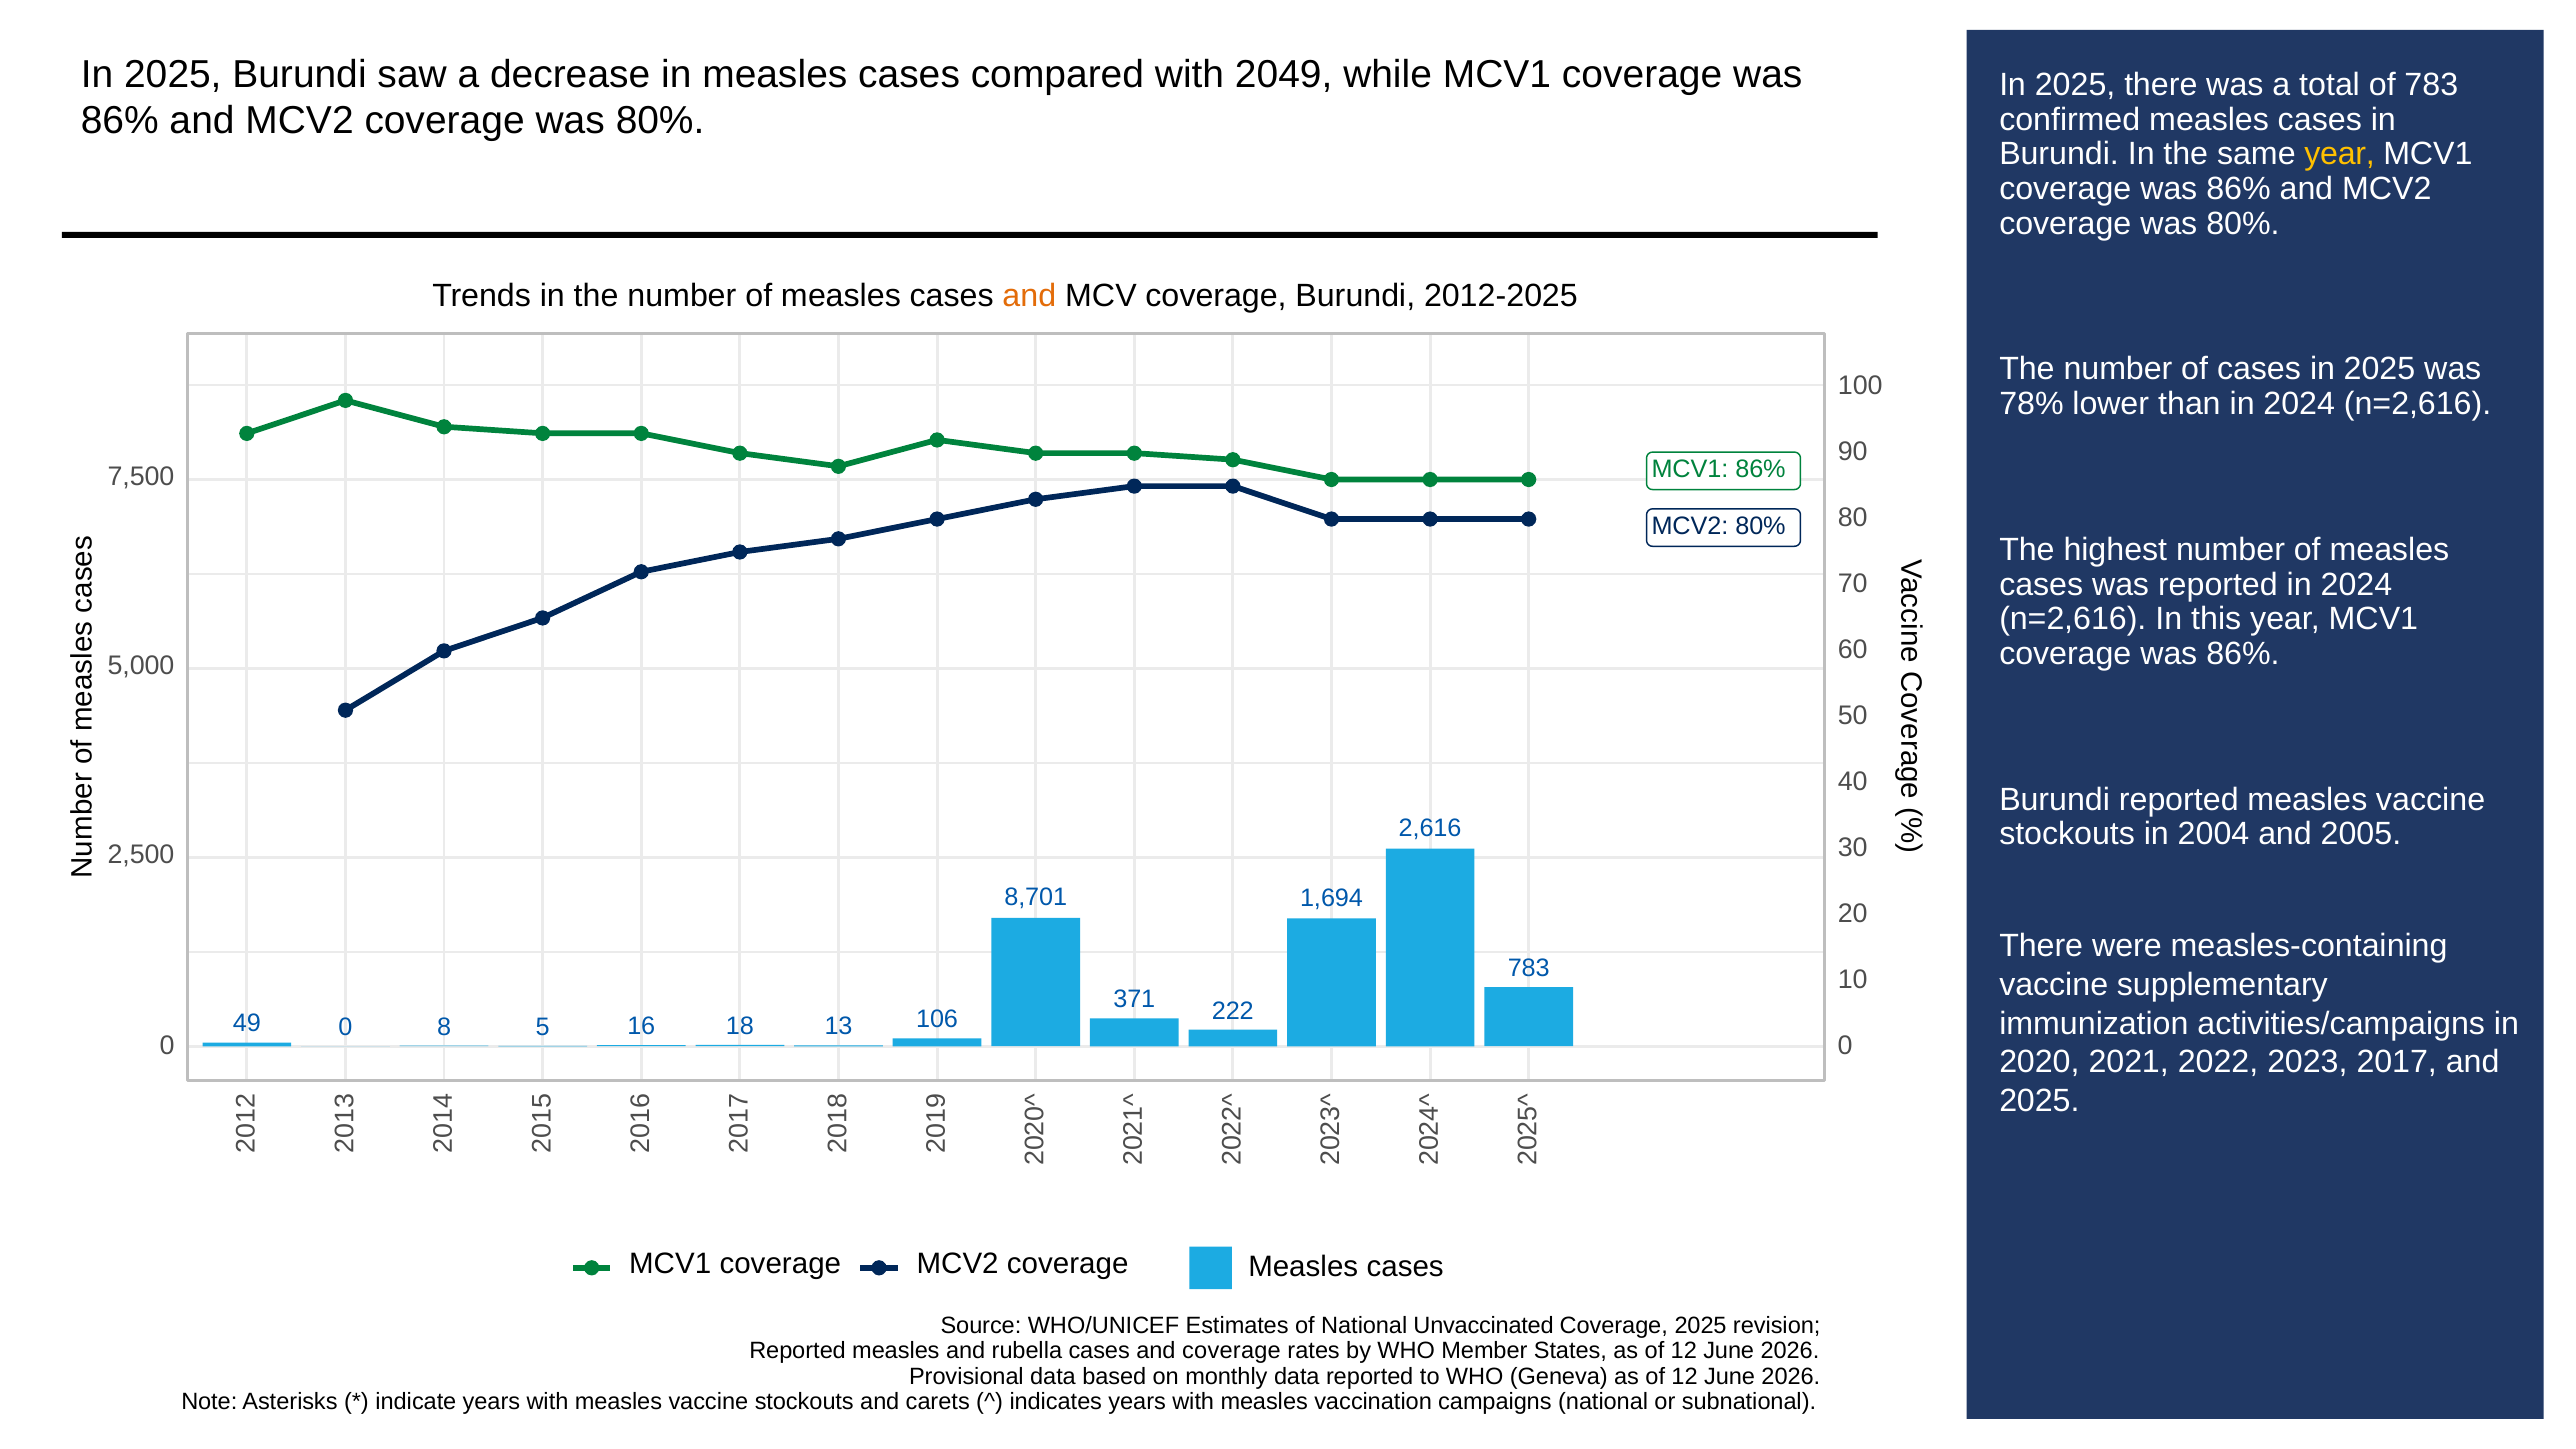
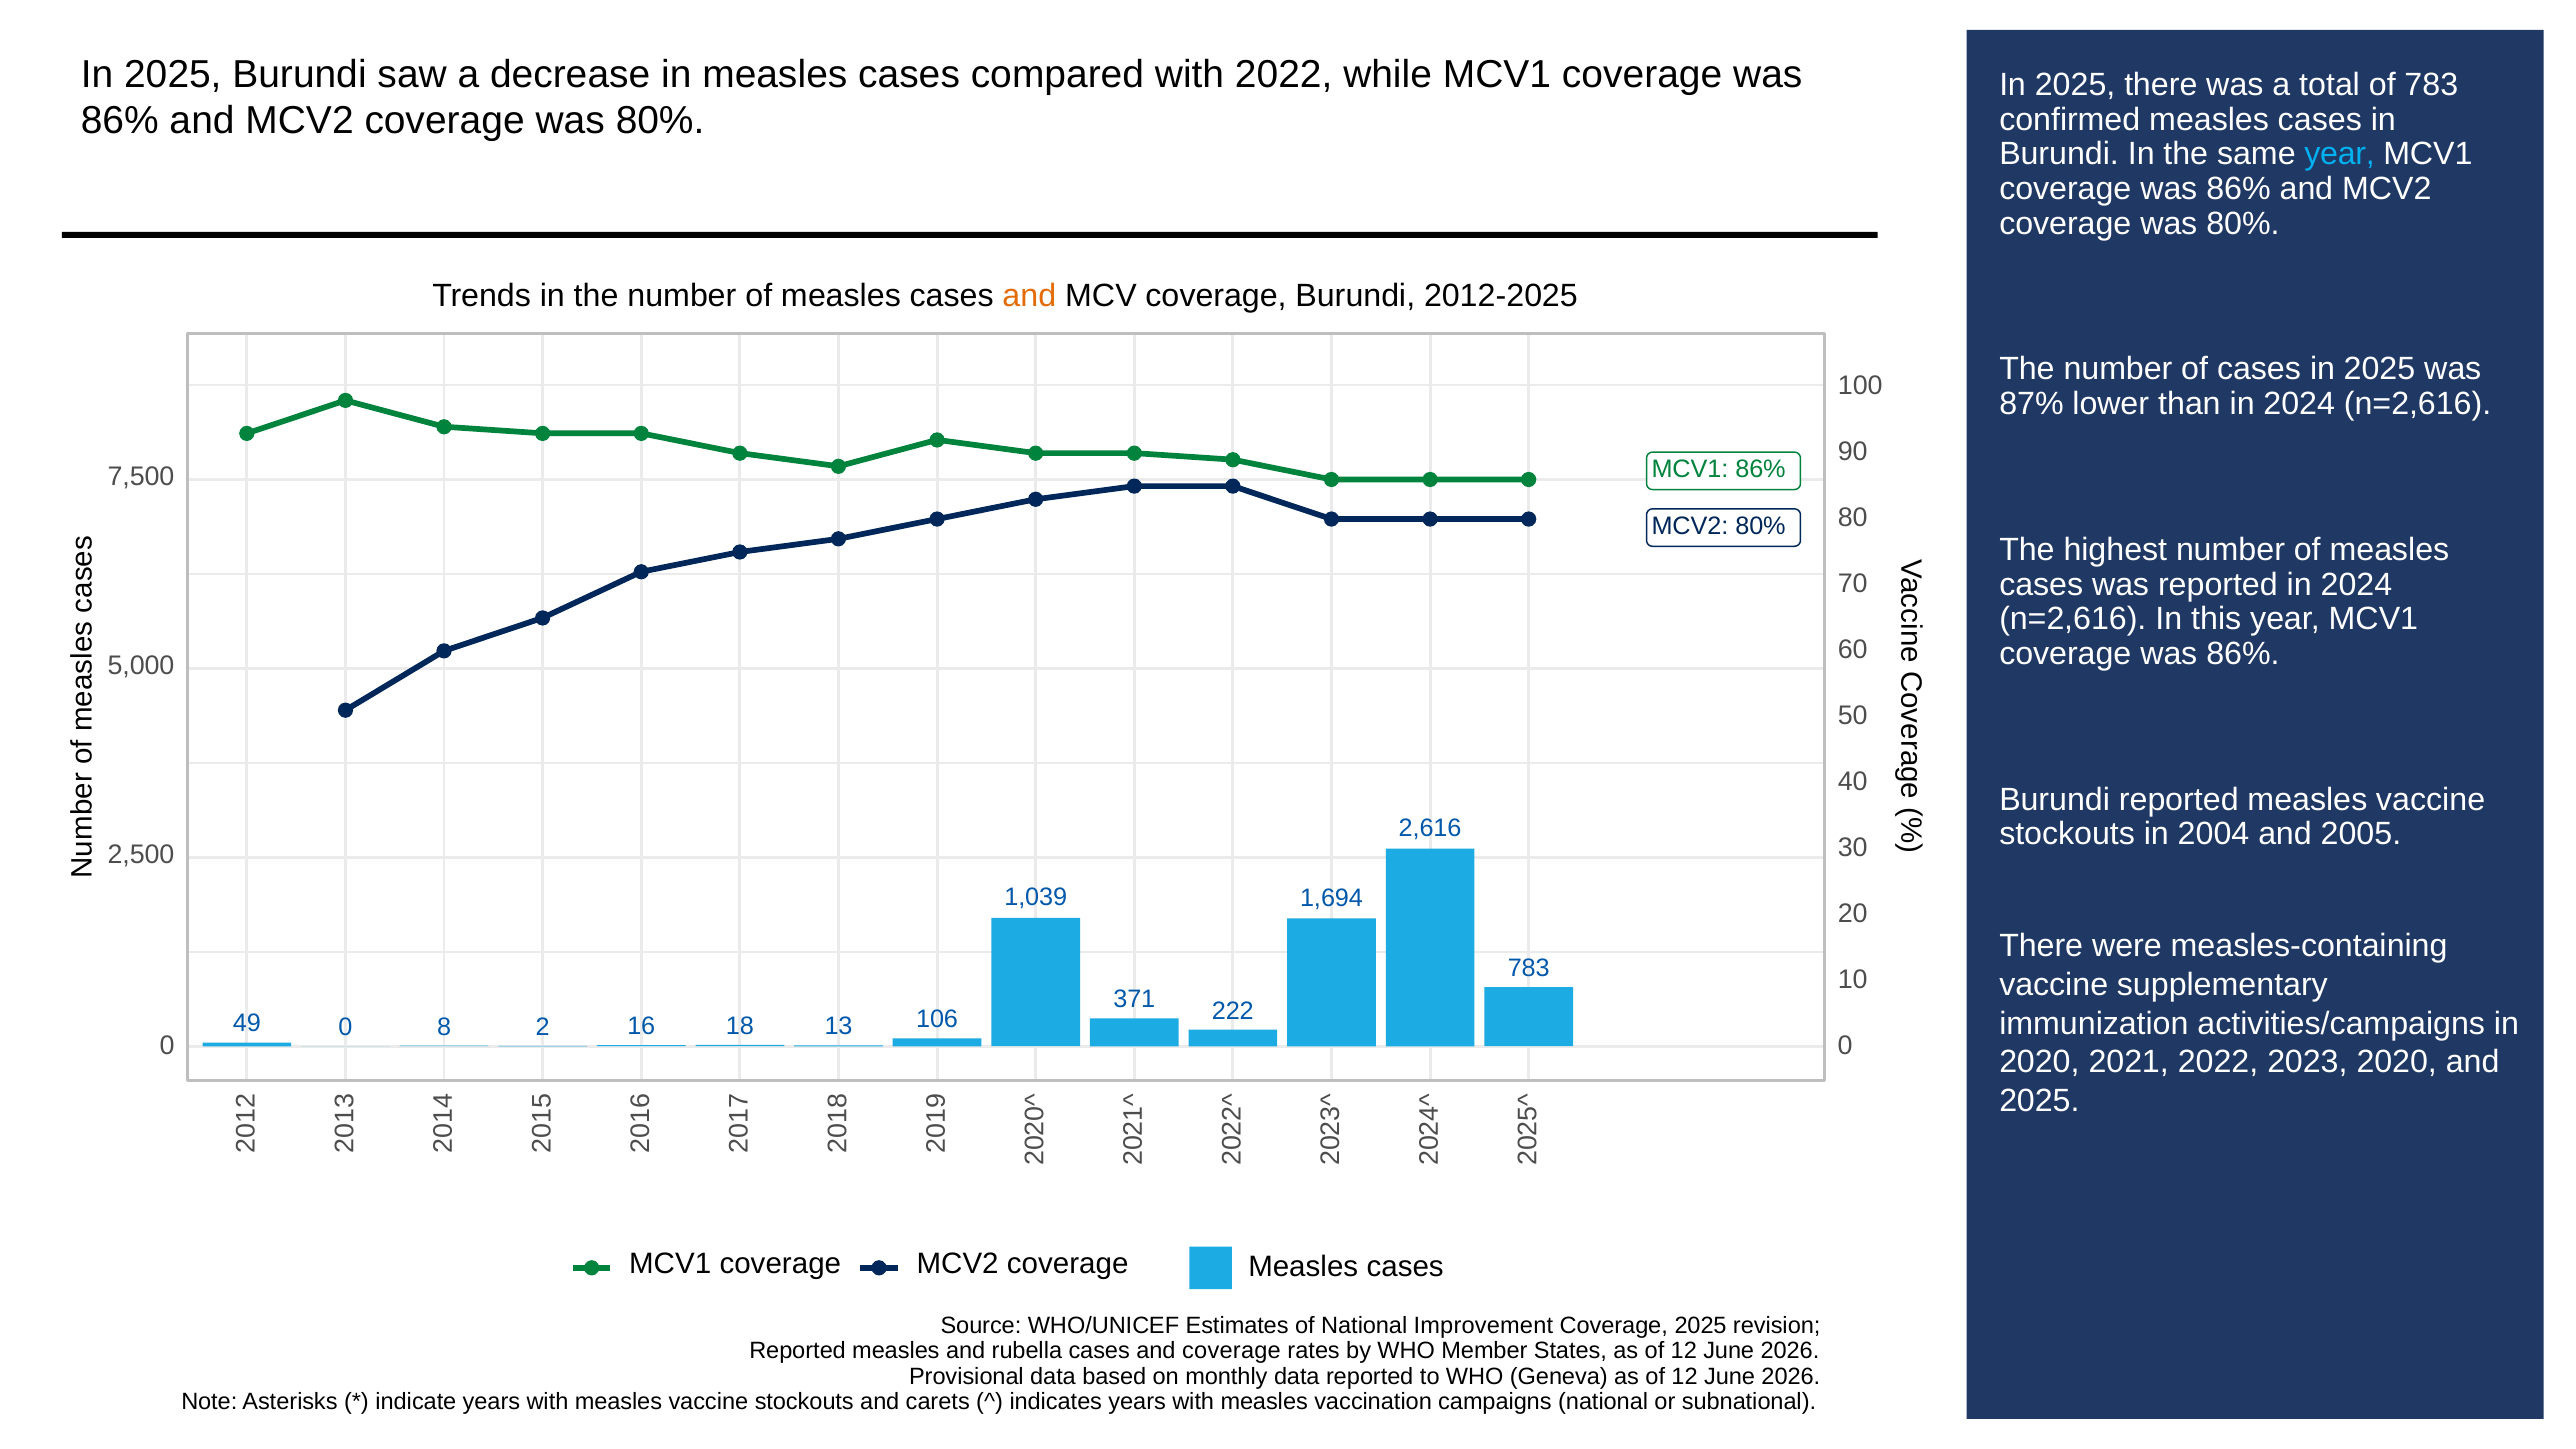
with 2049: 2049 -> 2022 (1284, 74)
year colour: yellow -> light blue (2340, 154)
78%: 78% -> 87% (2031, 404)
8,701: 8,701 -> 1,039 (1036, 897)
0 8 5: 5 -> 2 (543, 1027)
2023 2017: 2017 -> 2020 (2397, 1062)
Unvaccinated: Unvaccinated -> Improvement (1483, 1326)
